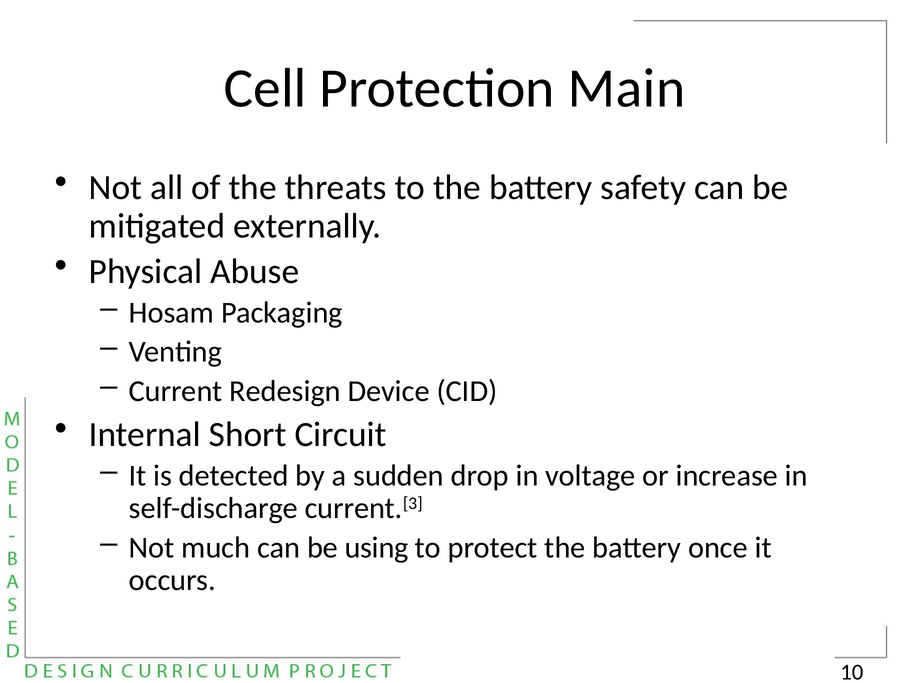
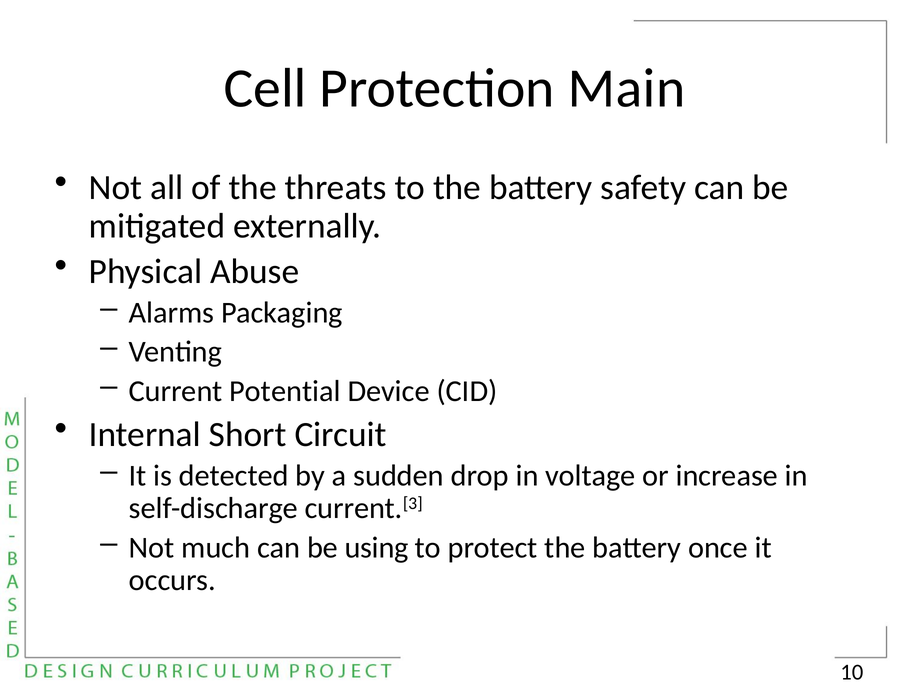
Hosam: Hosam -> Alarms (171, 313)
Redesign: Redesign -> Potential (285, 391)
